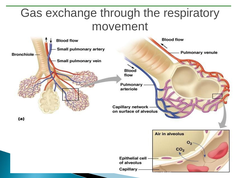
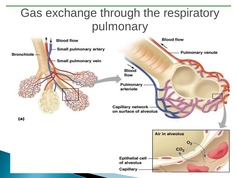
movement: movement -> pulmonary (120, 26)
